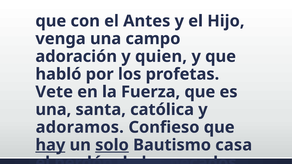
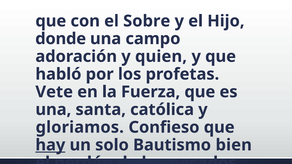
Antes: Antes -> Sobre (147, 21)
venga: venga -> donde (61, 39)
adoramos: adoramos -> gloriamos (80, 127)
solo underline: present -> none (112, 145)
casa: casa -> bien (234, 145)
